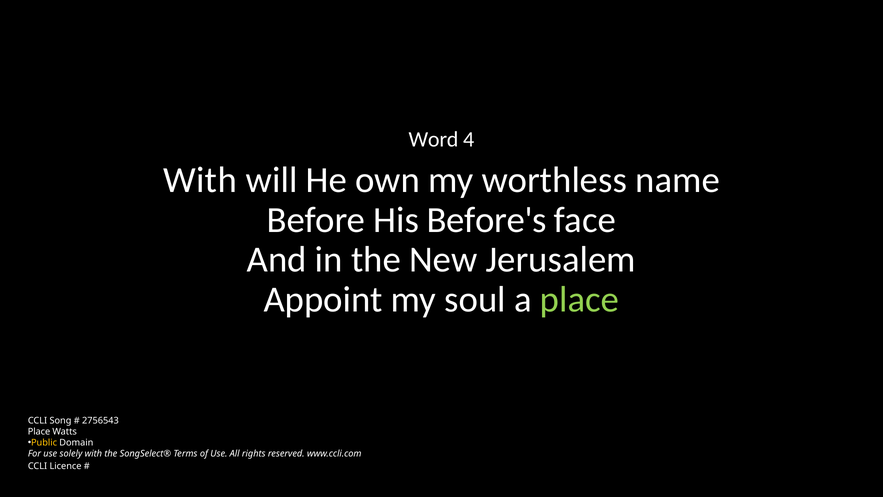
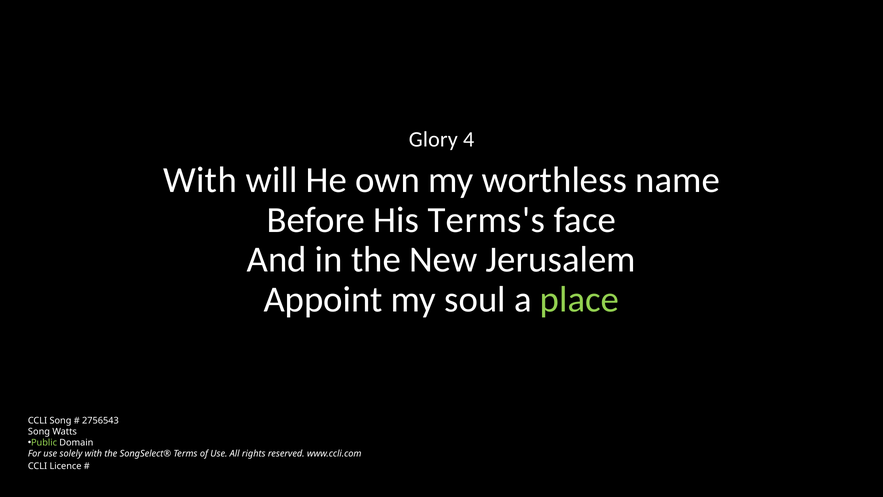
Word: Word -> Glory (433, 139)
Before's: Before's -> Terms's (486, 220)
Place: Place -> Song (39, 432)
Public colour: yellow -> light green (44, 443)
